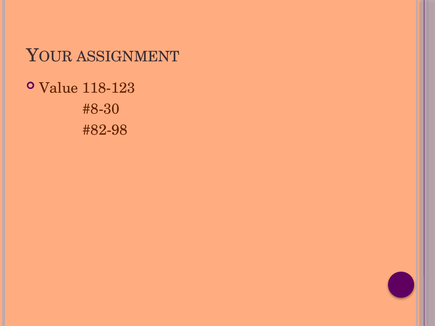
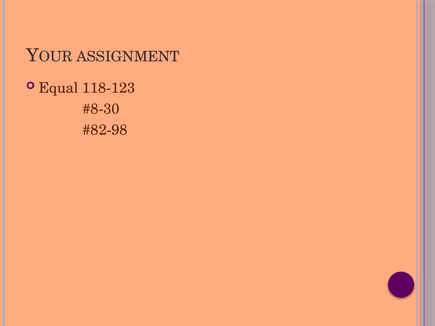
Value: Value -> Equal (59, 88)
